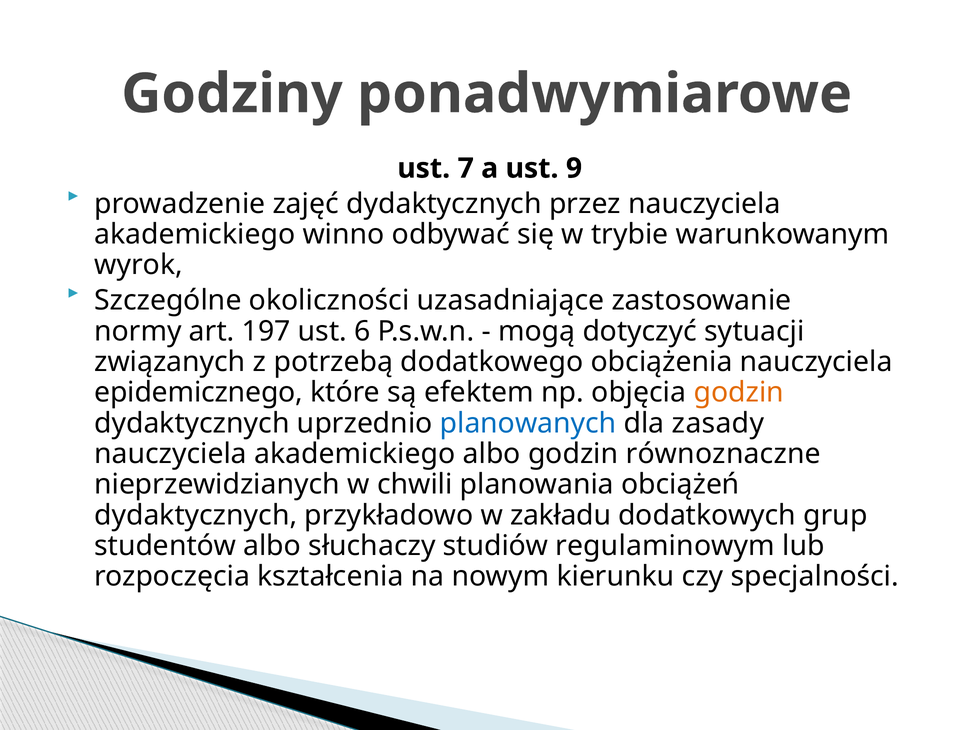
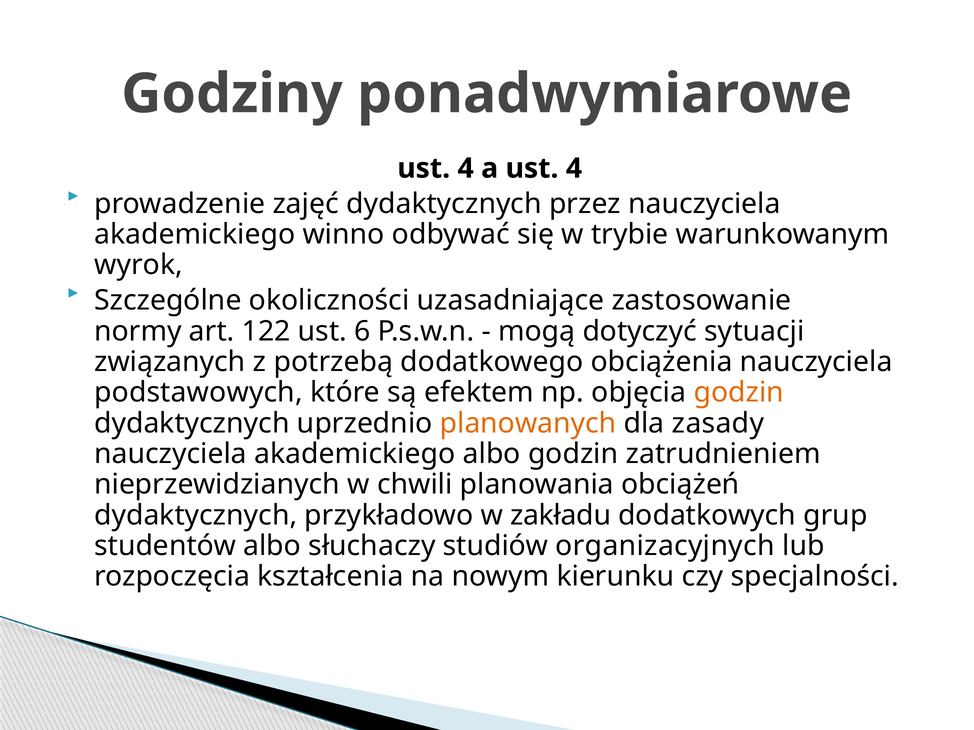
7: 7 -> 4 (466, 168)
a ust 9: 9 -> 4 (574, 168)
197: 197 -> 122 (266, 331)
epidemicznego: epidemicznego -> podstawowych (198, 393)
planowanych colour: blue -> orange (528, 423)
równoznaczne: równoznaczne -> zatrudnieniem (723, 454)
regulaminowym: regulaminowym -> organizacyjnych (665, 546)
